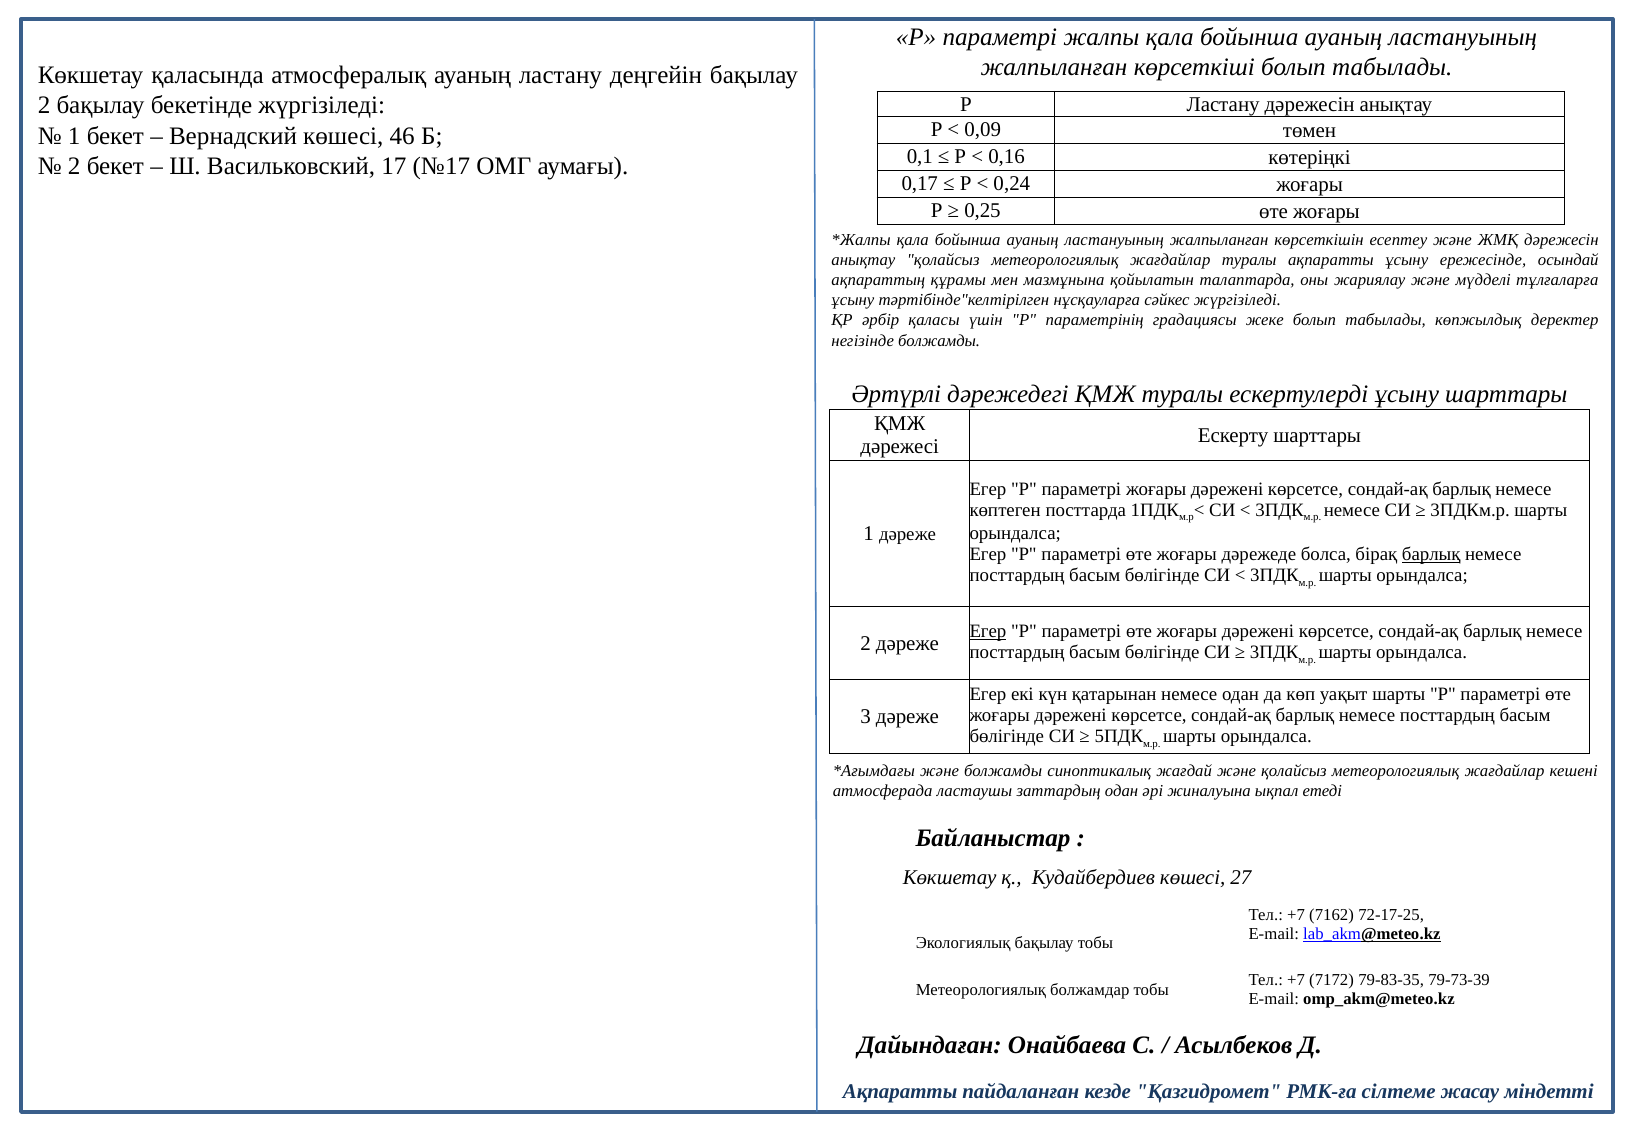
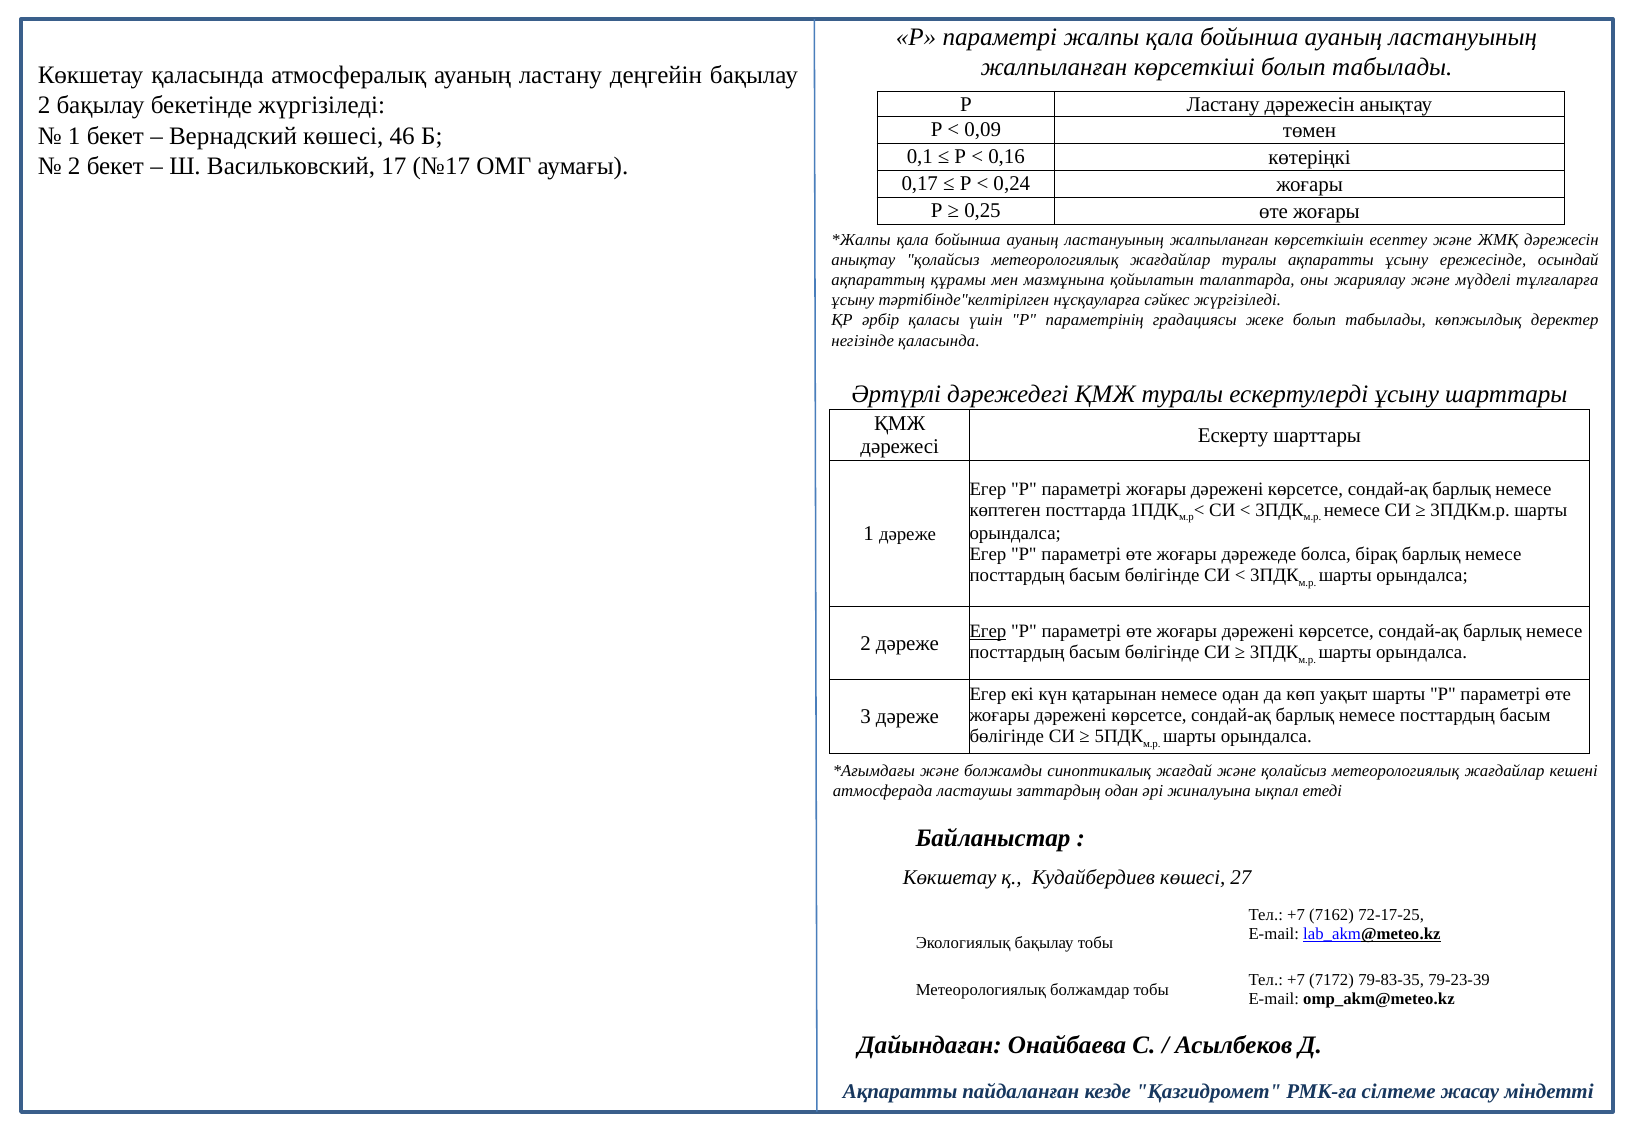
негізінде болжамды: болжамды -> қаласында (939, 341)
барлық underline: present -> none (1431, 555)
79-73-39: 79-73-39 -> 79-23-39 (1459, 981)
